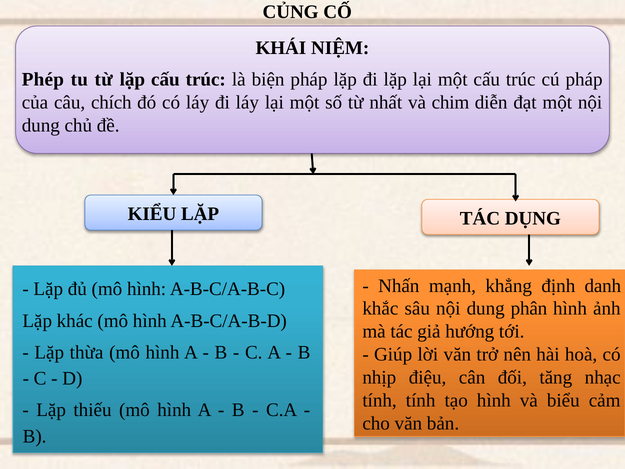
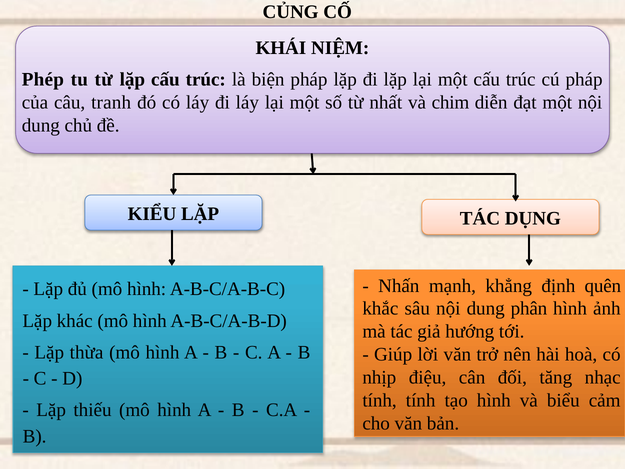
chích: chích -> tranh (111, 103)
danh: danh -> quên (603, 286)
